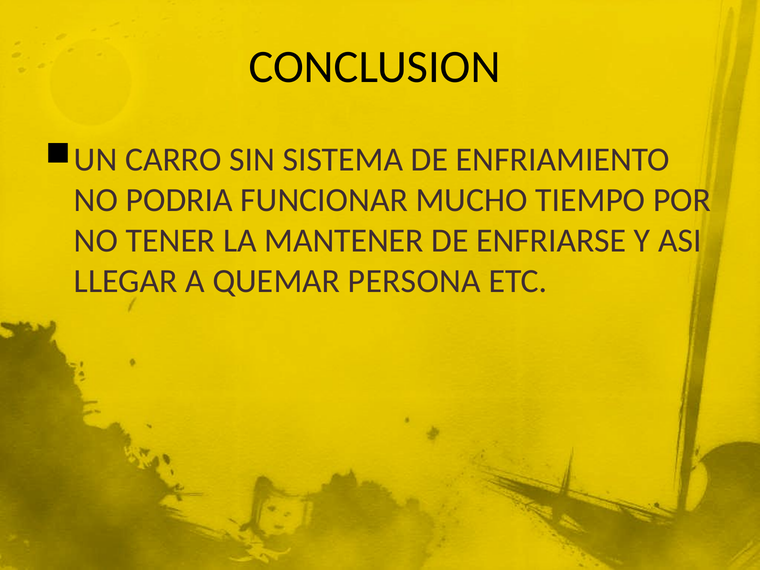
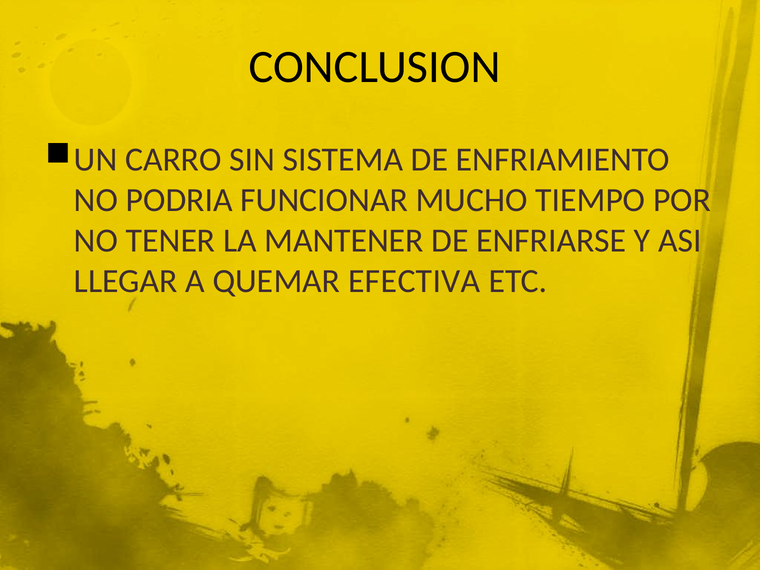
PERSONA: PERSONA -> EFECTIVA (414, 281)
